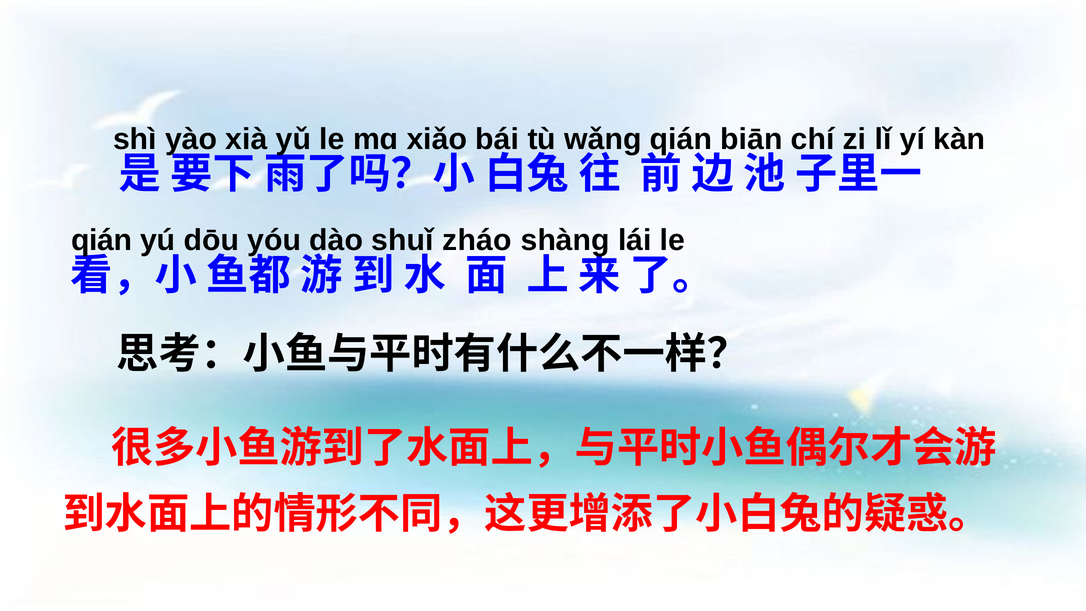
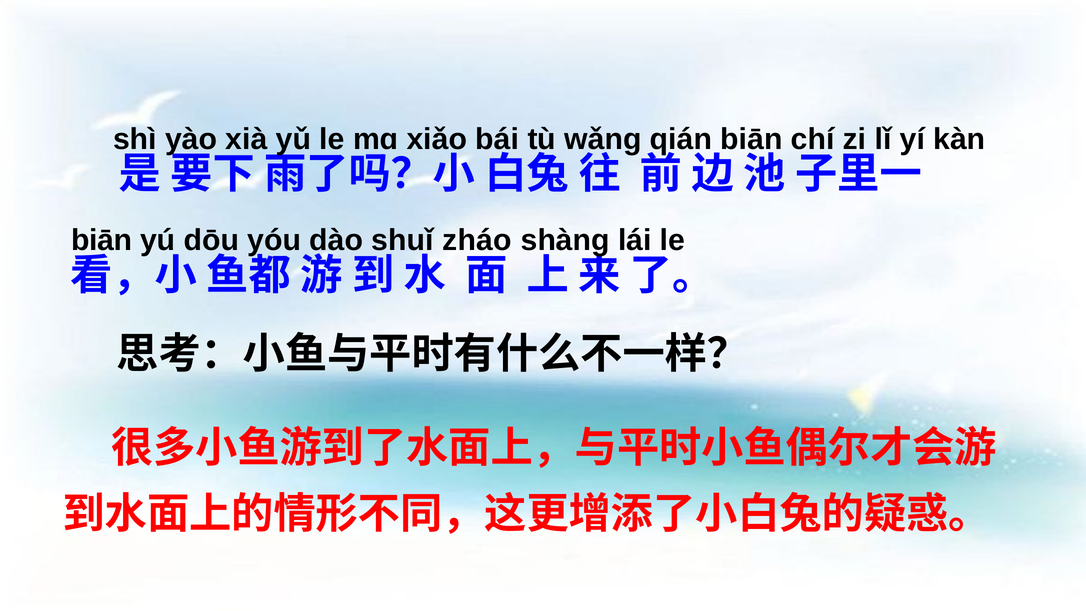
qián: qián -> biān (102, 240)
